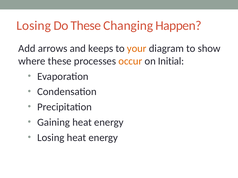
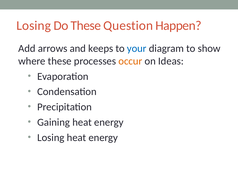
Changing: Changing -> Question (128, 26)
your colour: orange -> blue (137, 49)
Initial: Initial -> Ideas (171, 61)
